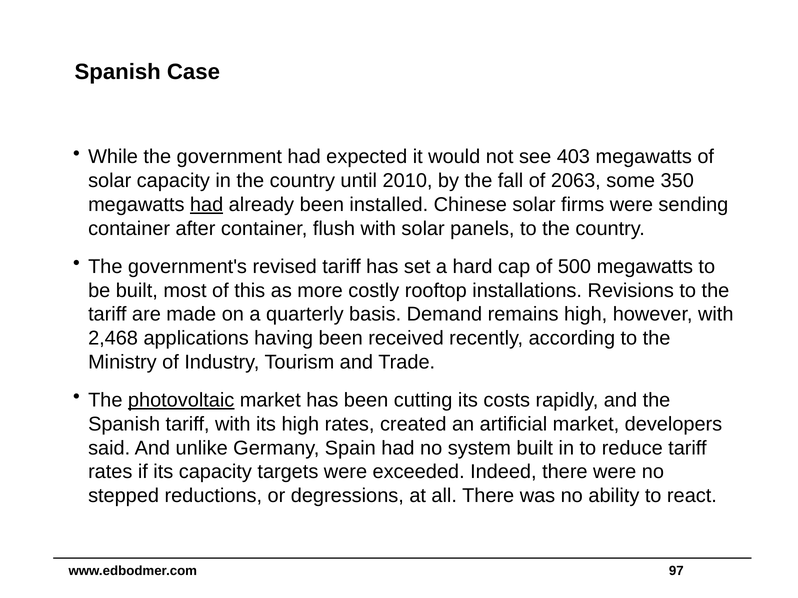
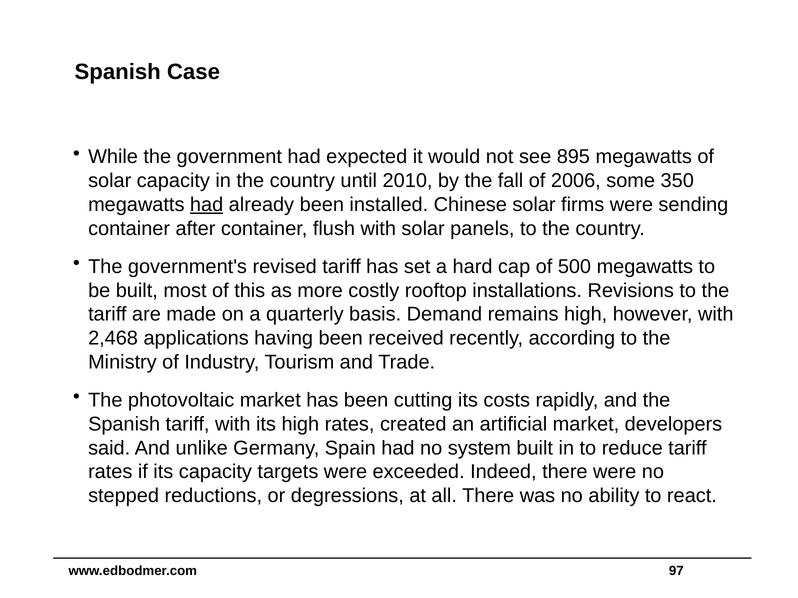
403: 403 -> 895 (573, 157)
2063: 2063 -> 2006 (576, 181)
photovoltaic underline: present -> none (181, 400)
